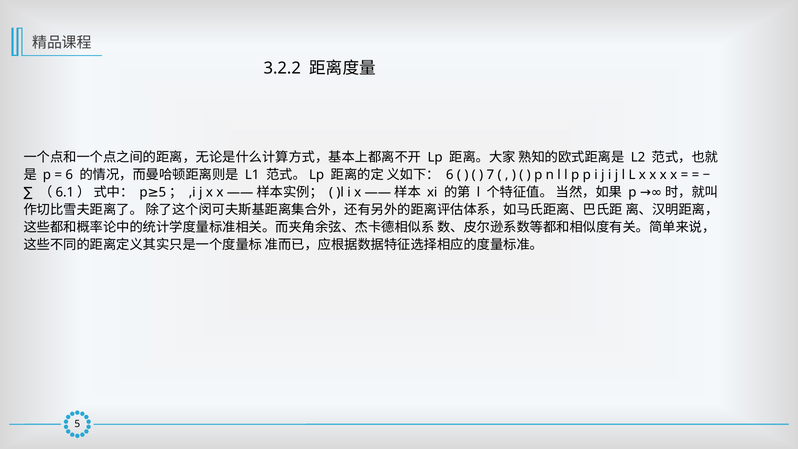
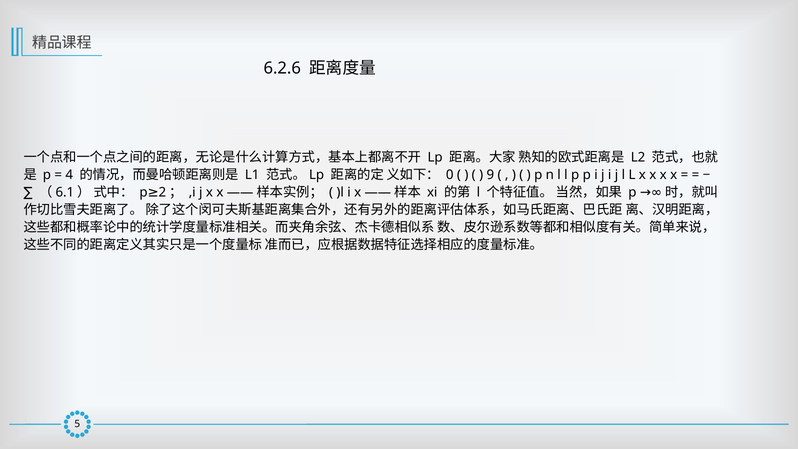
3.2.2: 3.2.2 -> 6.2.6 (282, 68)
6: 6 -> 4 (69, 175)
6: 6 -> 0 (450, 175)
7: 7 -> 9 (490, 175)
p 5: 5 -> 2 (162, 192)
